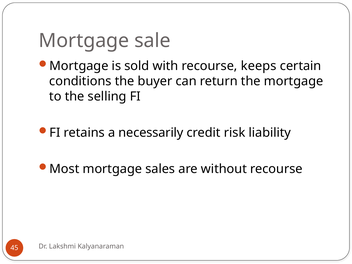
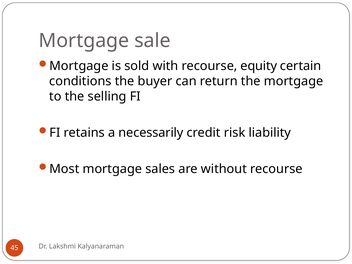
keeps: keeps -> equity (259, 66)
